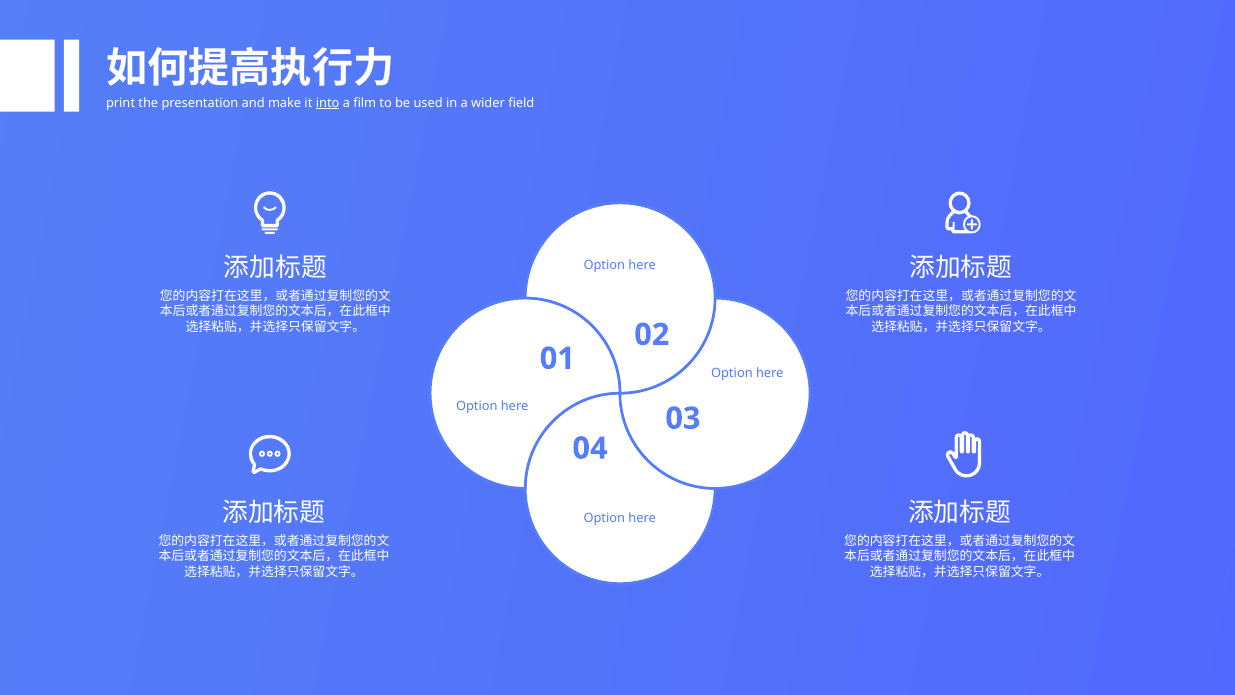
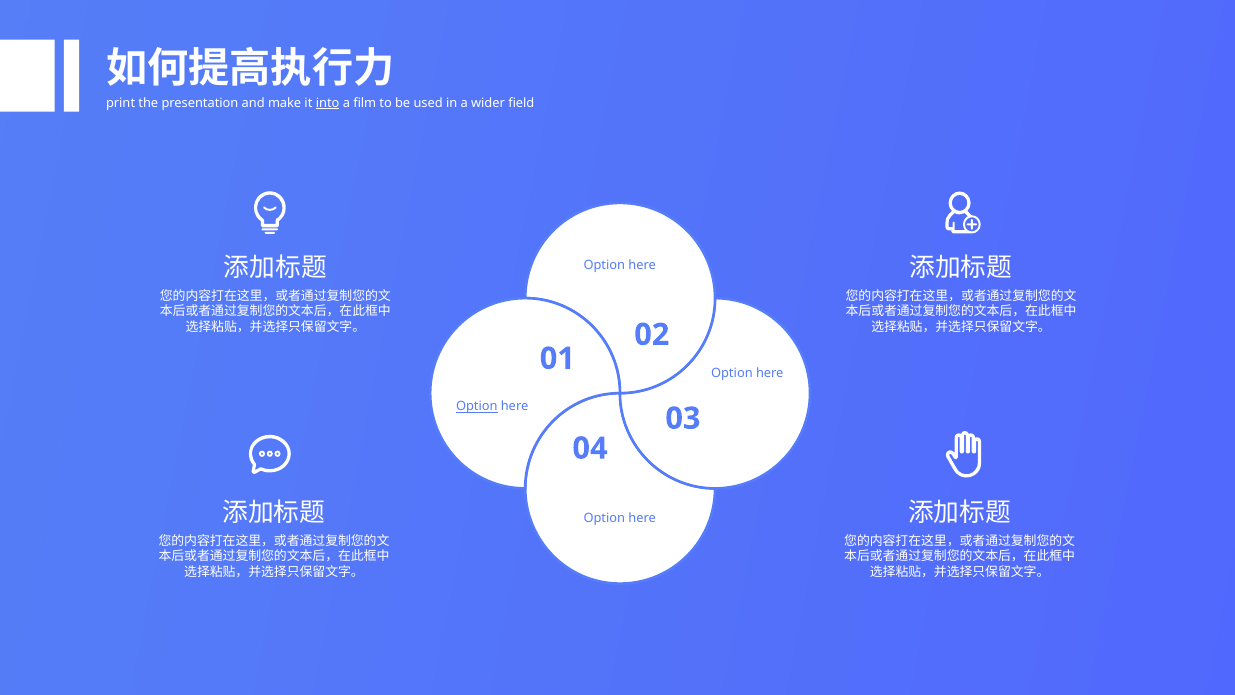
Option underline: none -> present (477, 406)
